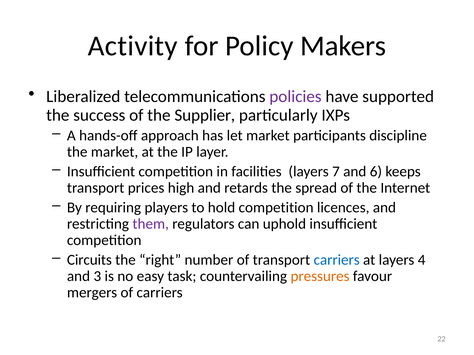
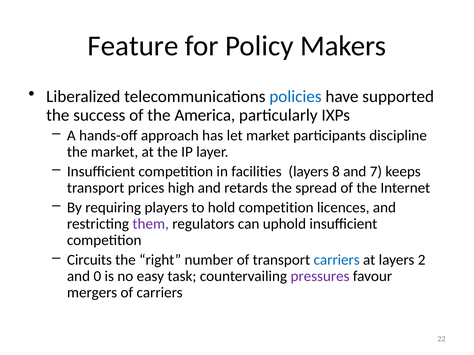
Activity: Activity -> Feature (133, 46)
policies colour: purple -> blue (295, 97)
Supplier: Supplier -> America (205, 115)
7: 7 -> 8 (336, 172)
6: 6 -> 7 (376, 172)
4: 4 -> 2 (422, 260)
3: 3 -> 0 (97, 276)
pressures colour: orange -> purple (320, 276)
